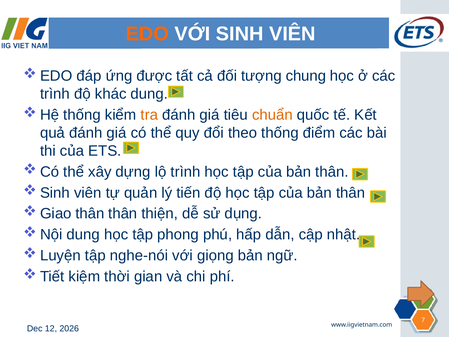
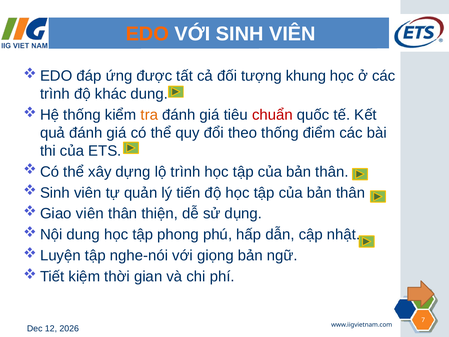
chung: chung -> khung (306, 76)
chuẩn colour: orange -> red (272, 115)
thân: thân -> viên (90, 214)
